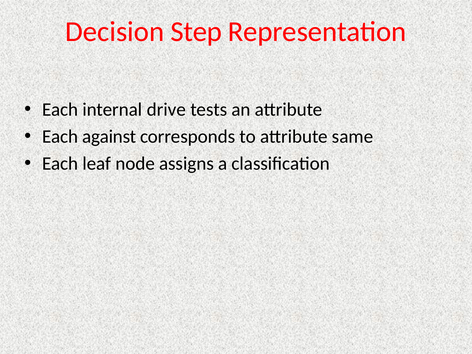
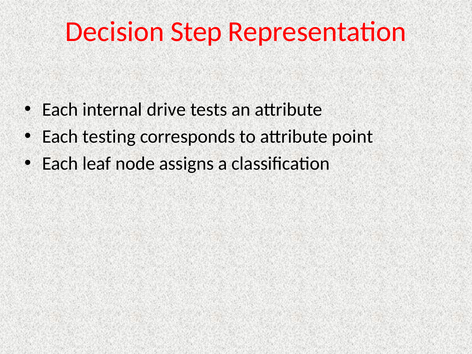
against: against -> testing (109, 137)
same: same -> point (353, 137)
